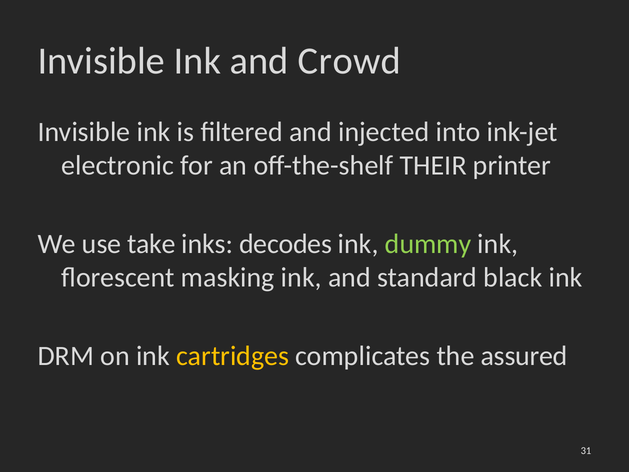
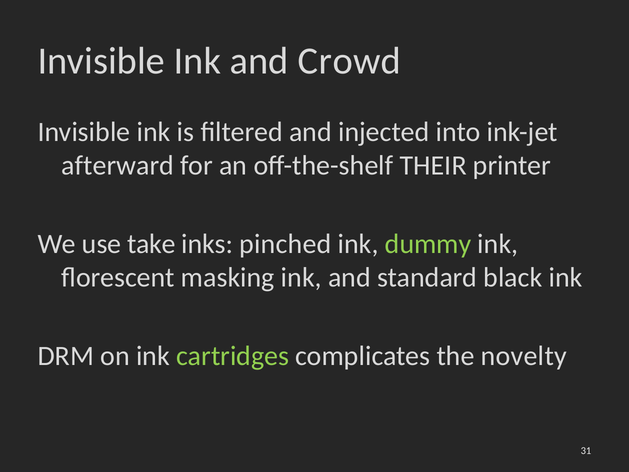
electronic: electronic -> afterward (118, 166)
decodes: decodes -> pinched (285, 244)
cartridges colour: yellow -> light green (233, 356)
assured: assured -> novelty (524, 356)
